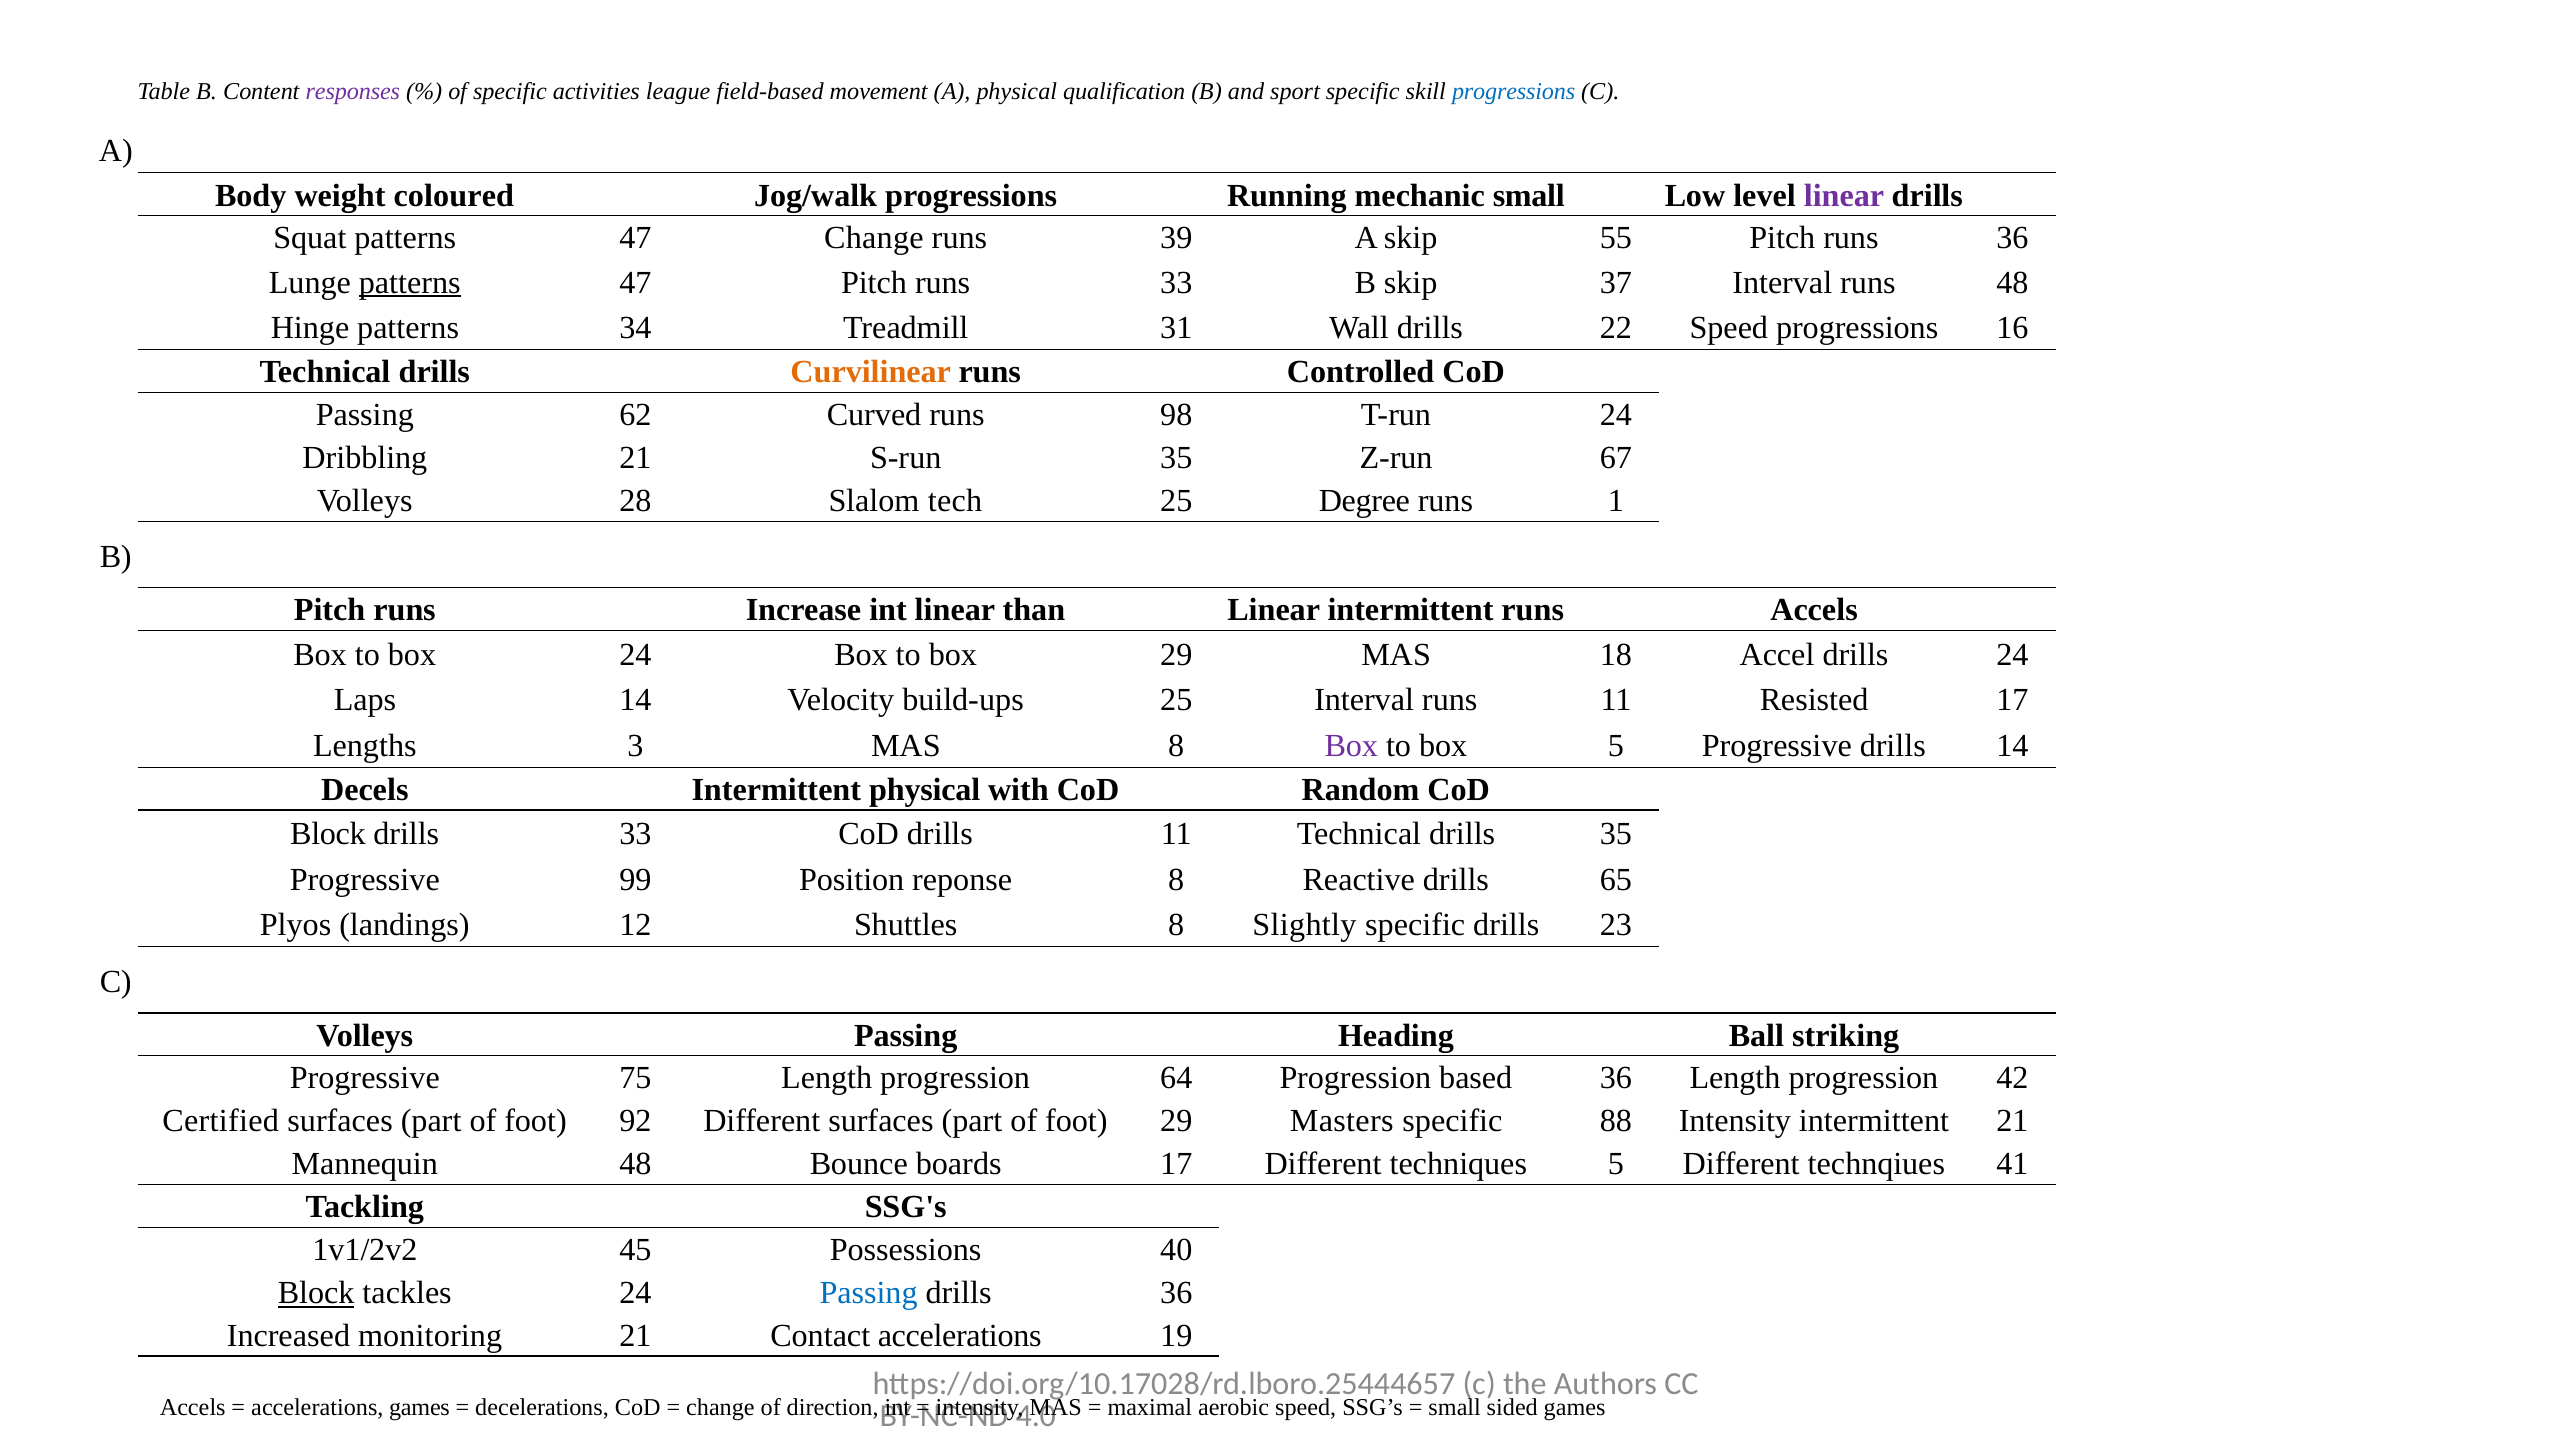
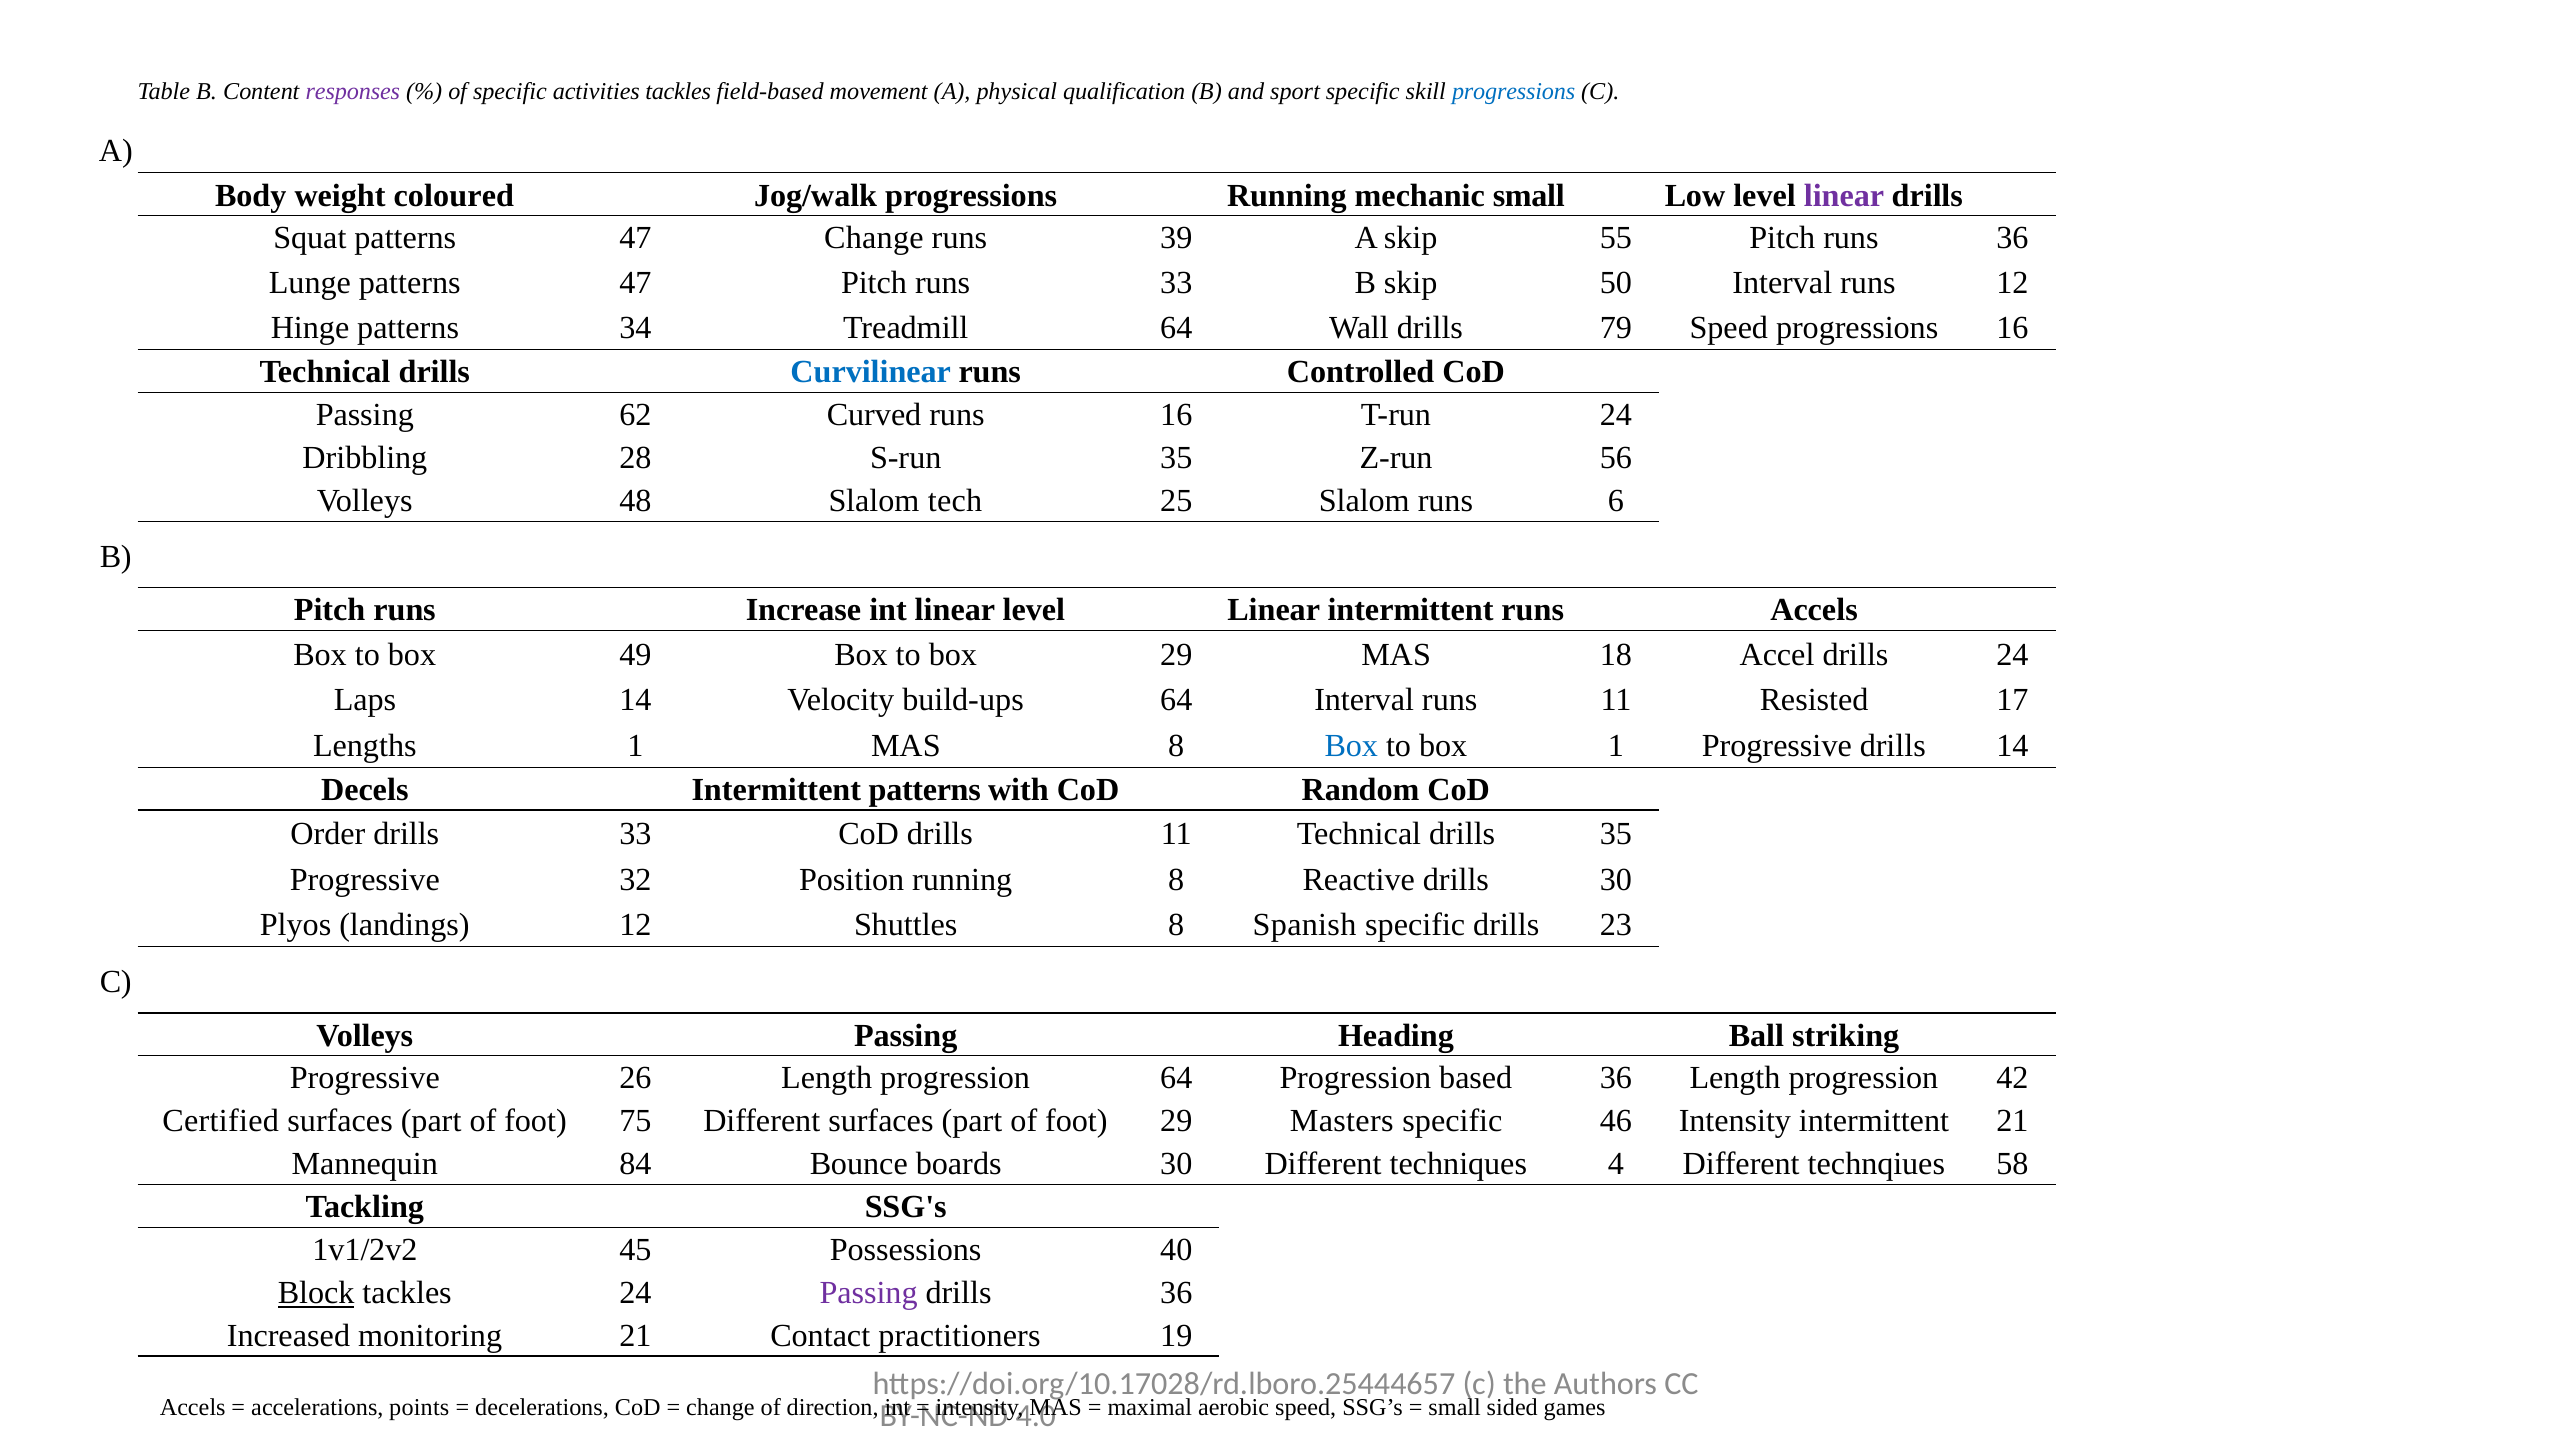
activities league: league -> tackles (678, 92)
patterns underline: present -> none (410, 283)
37: 37 -> 50 (1616, 283)
runs 48: 48 -> 12 (2012, 283)
Treadmill 31: 31 -> 64 (1176, 328)
22: 22 -> 79 (1616, 328)
Curvilinear colour: orange -> blue (871, 372)
runs 98: 98 -> 16 (1176, 415)
Dribbling 21: 21 -> 28 (635, 458)
67: 67 -> 56 (1616, 458)
28: 28 -> 48 (635, 501)
25 Degree: Degree -> Slalom (1364, 501)
1: 1 -> 6 (1616, 501)
linear than: than -> level (1034, 610)
box 24: 24 -> 49 (635, 654)
build-ups 25: 25 -> 64 (1176, 700)
Lengths 3: 3 -> 1 (635, 746)
Box colour: purple -> blue (1351, 746)
box 5: 5 -> 1 (1616, 746)
Intermittent physical: physical -> patterns (925, 790)
Block: Block -> Order (328, 834)
99: 99 -> 32 (635, 880)
Position reponse: reponse -> running (962, 880)
drills 65: 65 -> 30 (1616, 880)
Slightly: Slightly -> Spanish (1305, 925)
75: 75 -> 26 (635, 1078)
92: 92 -> 75 (635, 1121)
88: 88 -> 46 (1616, 1121)
Mannequin 48: 48 -> 84 (635, 1164)
boards 17: 17 -> 30 (1176, 1164)
techniques 5: 5 -> 4 (1616, 1164)
41: 41 -> 58 (2012, 1164)
Passing colour: blue -> purple (869, 1293)
Contact accelerations: accelerations -> practitioners (959, 1336)
accelerations games: games -> points (419, 1407)
